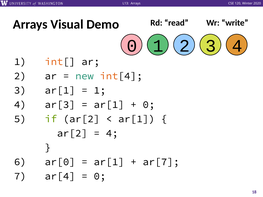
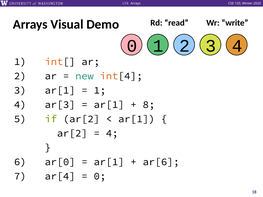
0: 0 -> 8 (149, 105)
ar[7: ar[7 -> ar[6 (161, 162)
